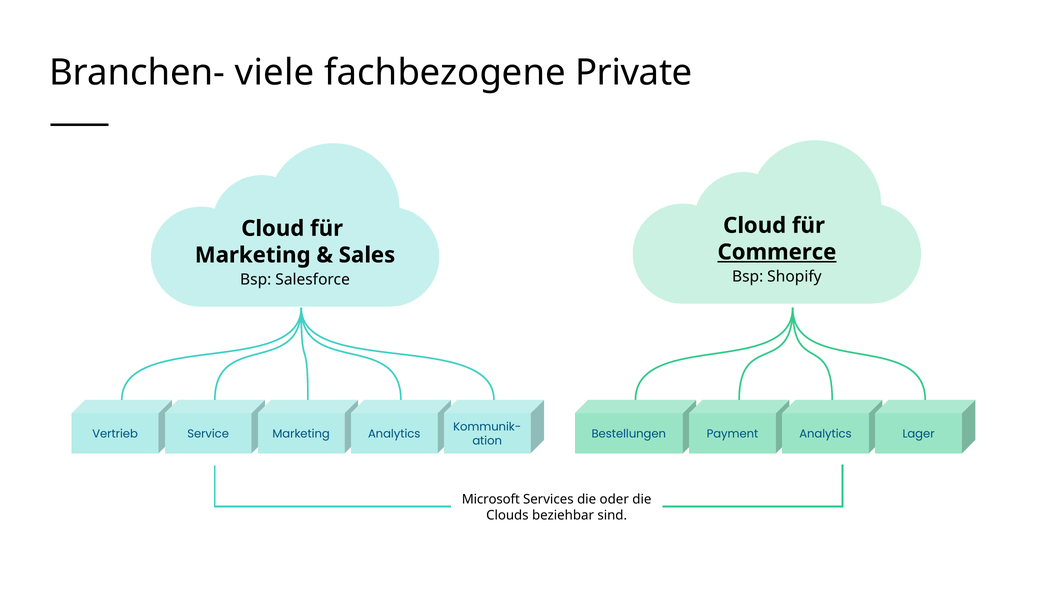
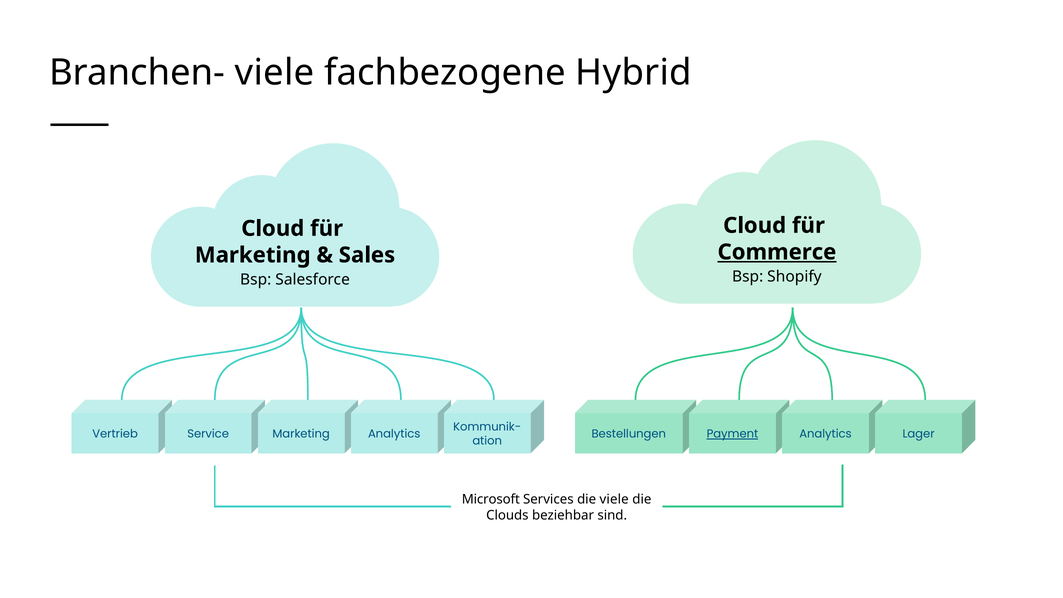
Private: Private -> Hybrid (634, 73)
Payment underline: none -> present (732, 434)
die oder: oder -> viele (614, 499)
